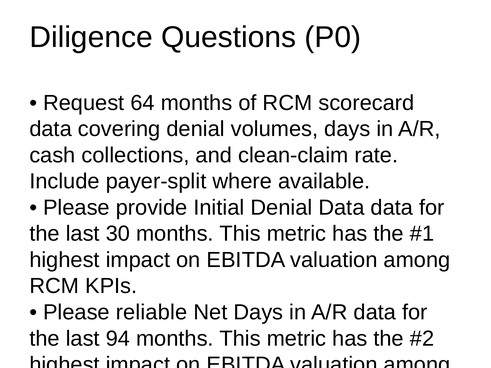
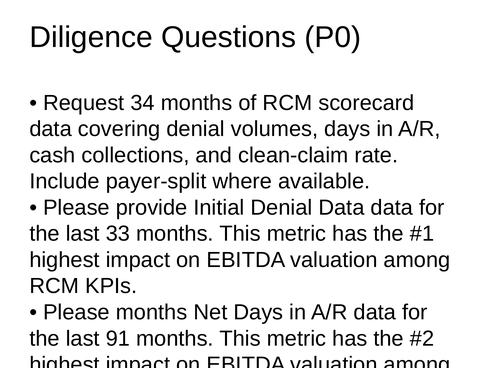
64: 64 -> 34 (143, 103)
30: 30 -> 33 (118, 234)
Please reliable: reliable -> months (152, 313)
94: 94 -> 91 (118, 339)
